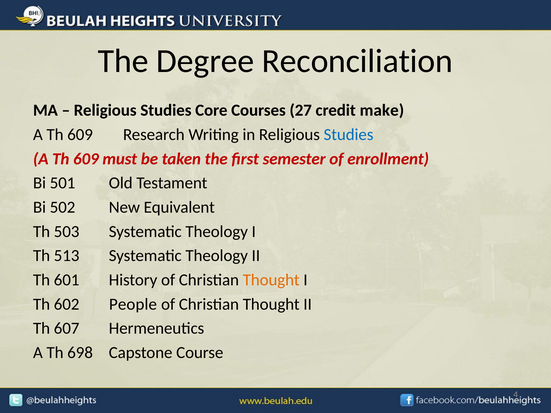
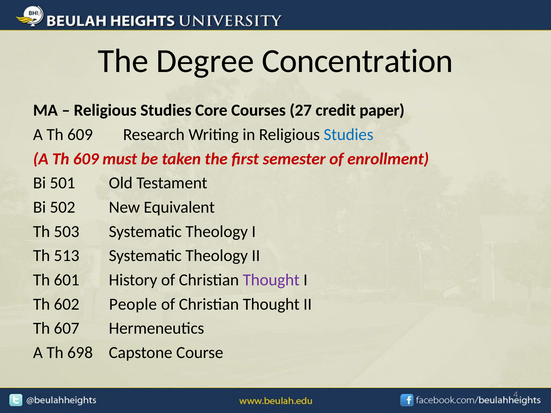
Reconciliation: Reconciliation -> Concentration (357, 61)
make: make -> paper (382, 110)
Thought colour: orange -> purple (271, 280)
